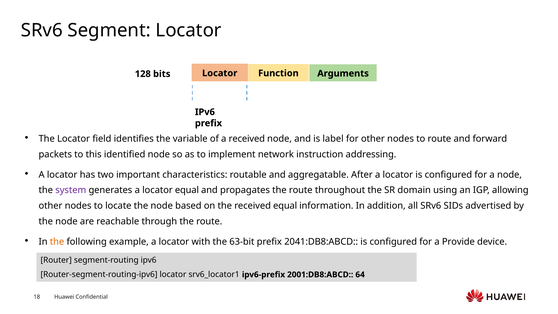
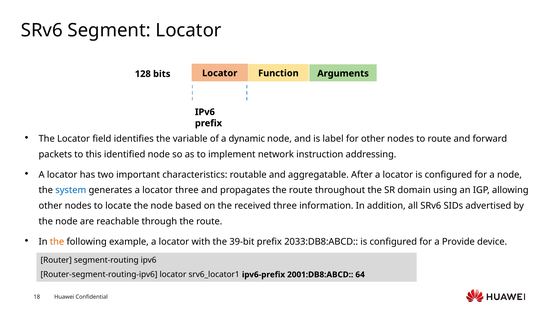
a received: received -> dynamic (247, 139)
system colour: purple -> blue (71, 190)
locator equal: equal -> three (187, 190)
received equal: equal -> three (285, 206)
63-bit: 63-bit -> 39-bit (242, 242)
2041:DB8:ABCD: 2041:DB8:ABCD -> 2033:DB8:ABCD (321, 242)
